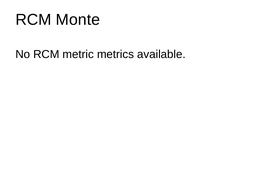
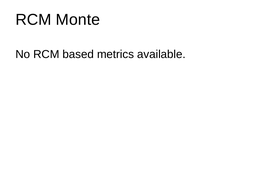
metric: metric -> based (78, 54)
